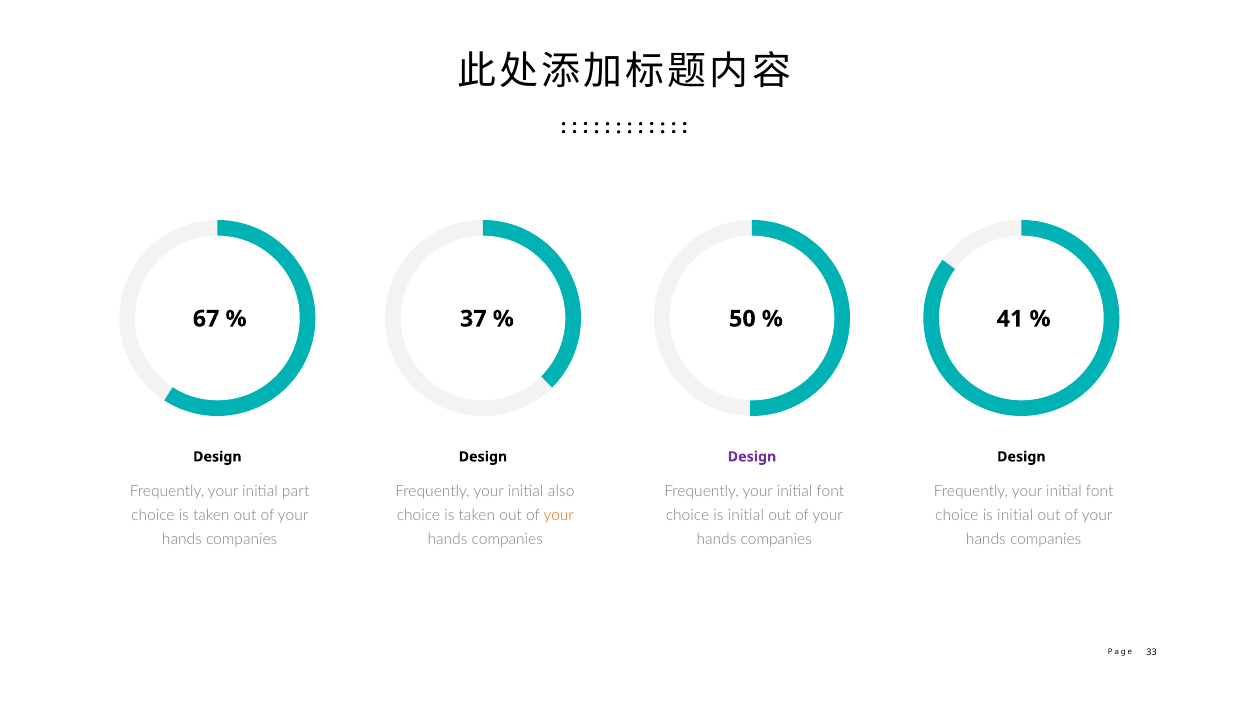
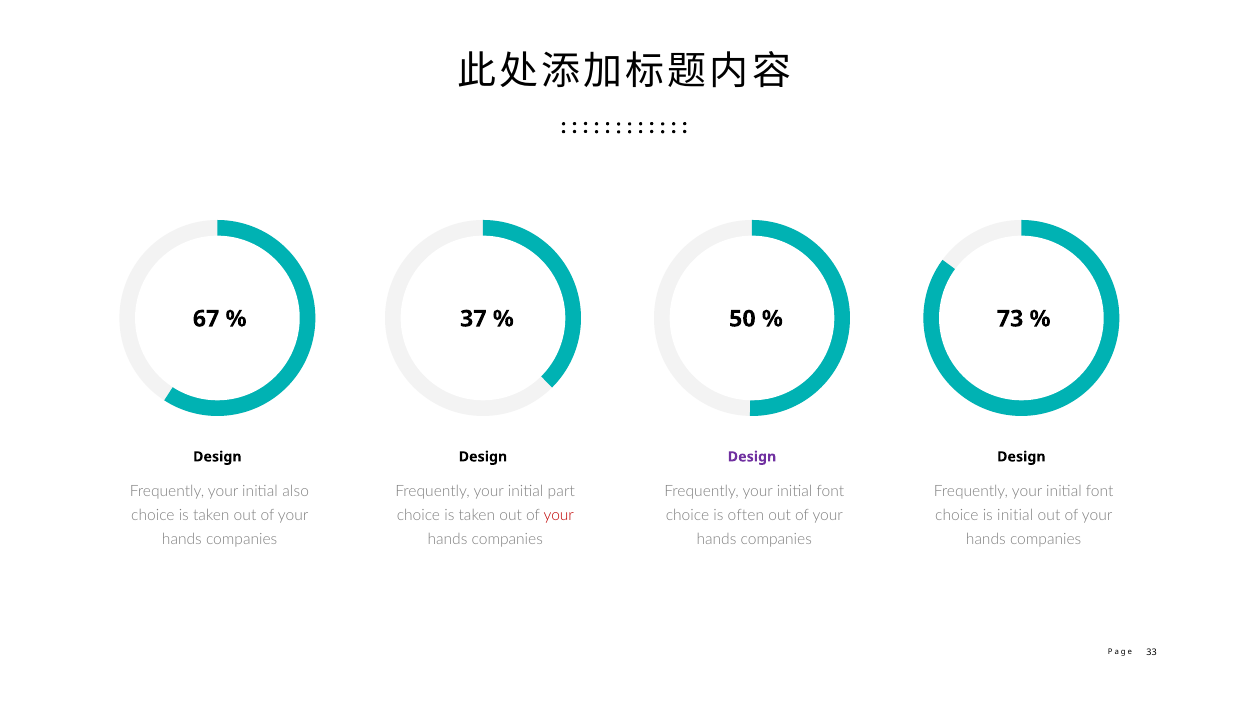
41: 41 -> 73 (1010, 319)
part: part -> also (296, 492)
also: also -> part (561, 492)
your colour: orange -> red (559, 515)
initial: initial -> often (746, 515)
